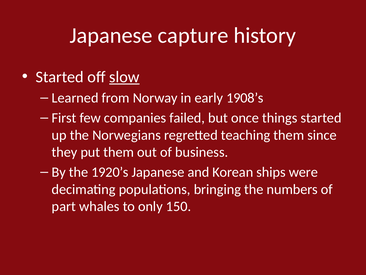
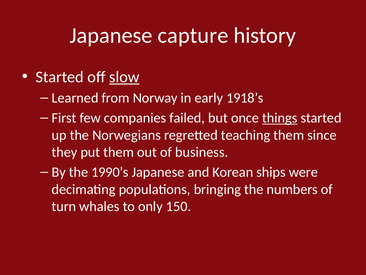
1908’s: 1908’s -> 1918’s (245, 98)
things underline: none -> present (280, 118)
1920’s: 1920’s -> 1990’s (110, 172)
part: part -> turn (64, 206)
